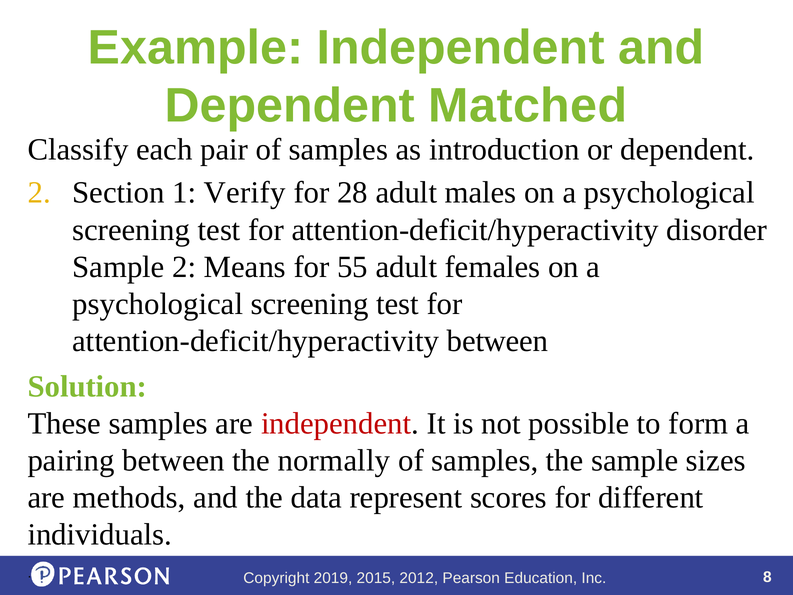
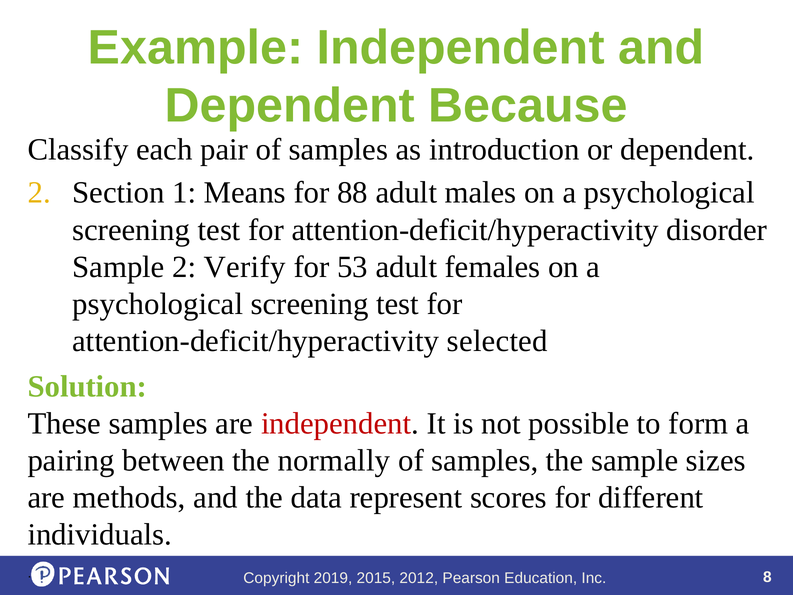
Matched: Matched -> Because (528, 106)
Verify: Verify -> Means (245, 193)
28: 28 -> 88 (352, 193)
Means: Means -> Verify (245, 267)
55: 55 -> 53 (352, 267)
attention-deficit/hyperactivity between: between -> selected (497, 341)
